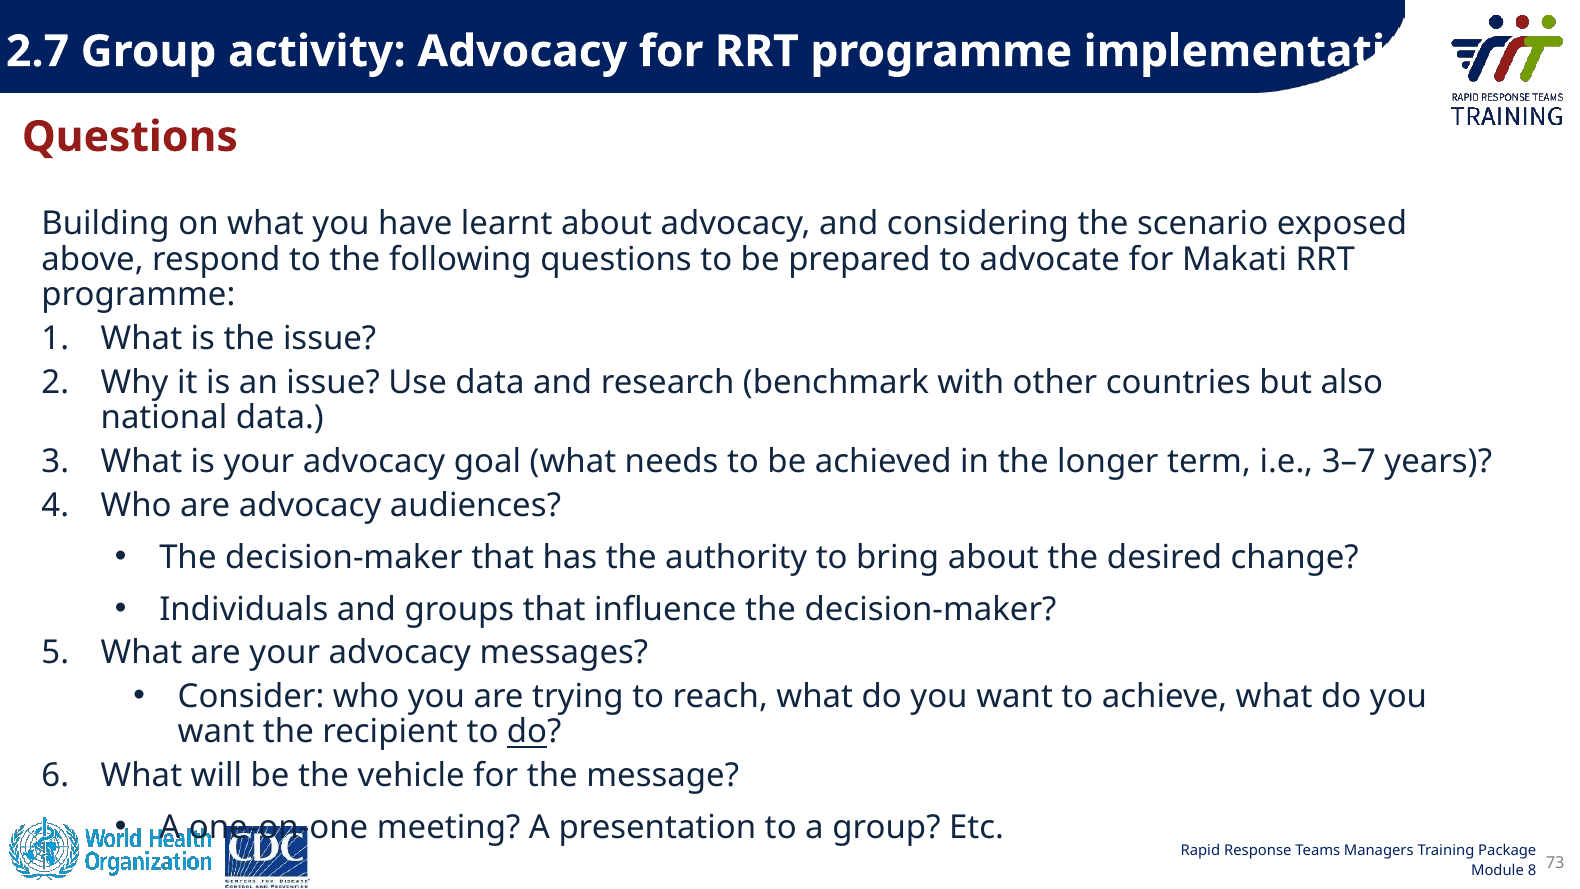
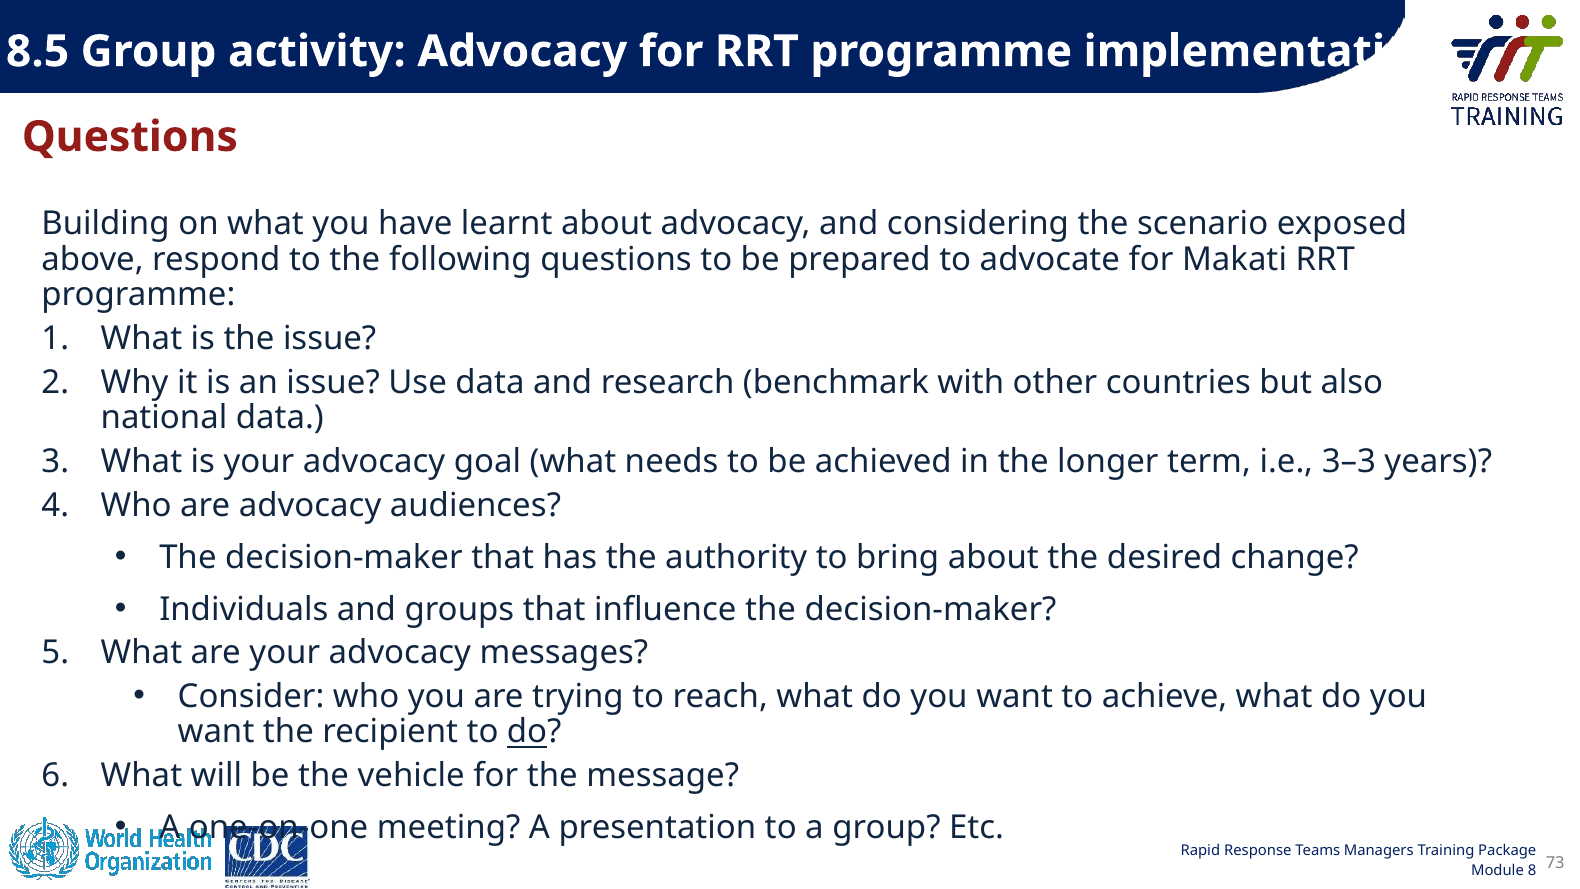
2.7: 2.7 -> 8.5 (37, 52)
3–7: 3–7 -> 3–3 (1349, 461)
